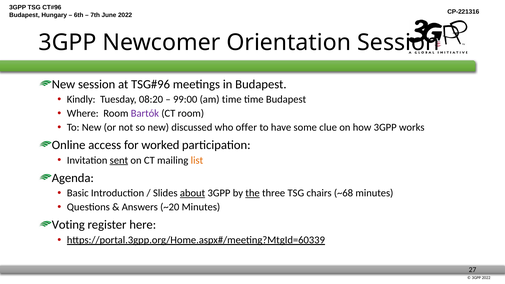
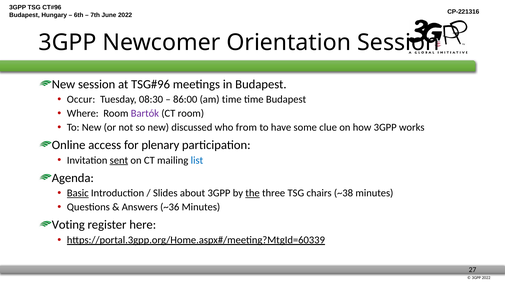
Kindly: Kindly -> Occur (81, 99)
08:20: 08:20 -> 08:30 (151, 99)
99:00: 99:00 -> 86:00 (185, 99)
offer: offer -> from (246, 127)
worked: worked -> plenary (160, 145)
list colour: orange -> blue (197, 160)
Basic underline: none -> present (78, 193)
about underline: present -> none (193, 193)
~68: ~68 -> ~38 (344, 193)
~20: ~20 -> ~36 (170, 207)
